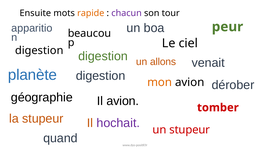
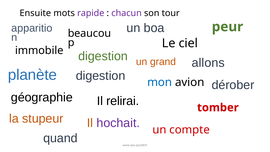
rapide colour: orange -> purple (91, 13)
digestion: digestion -> immobile (39, 50)
allons: allons -> grand (163, 62)
venait: venait -> allons (208, 63)
mon colour: orange -> blue (160, 82)
Il avion: avion -> relirai (123, 101)
un stupeur: stupeur -> compte (190, 130)
